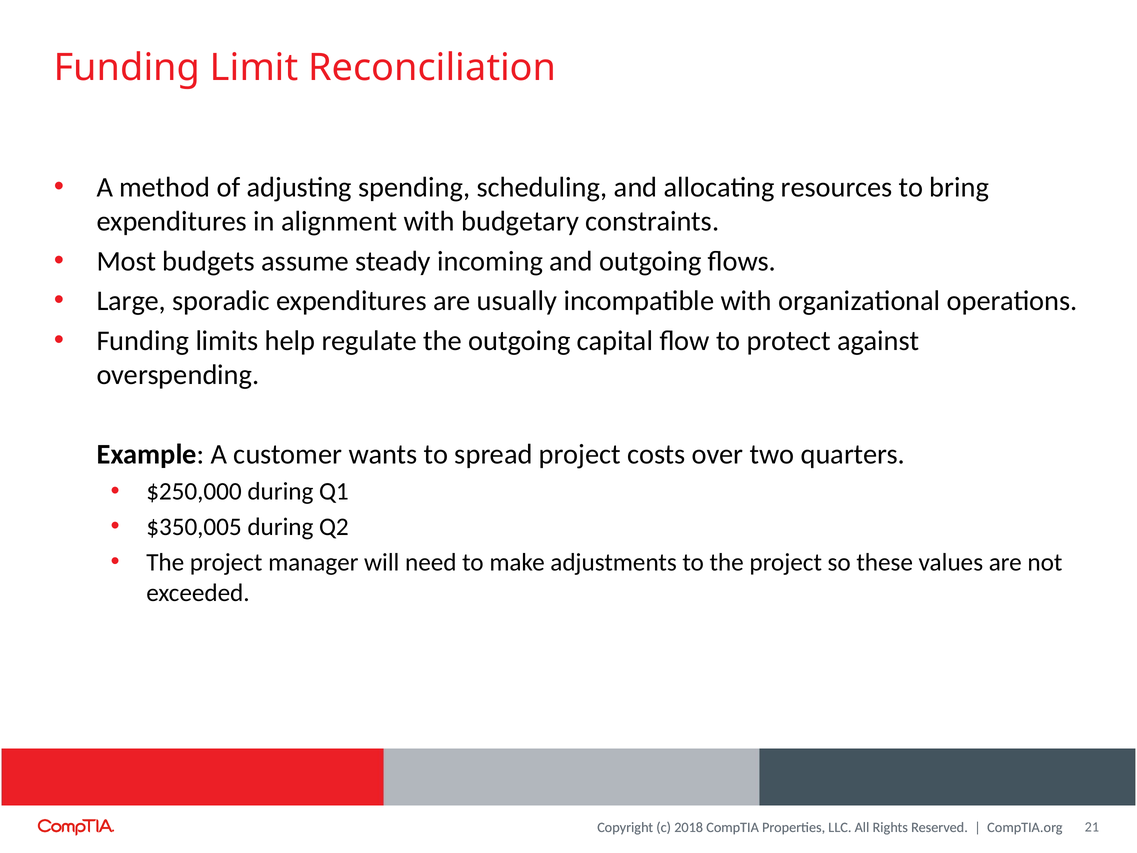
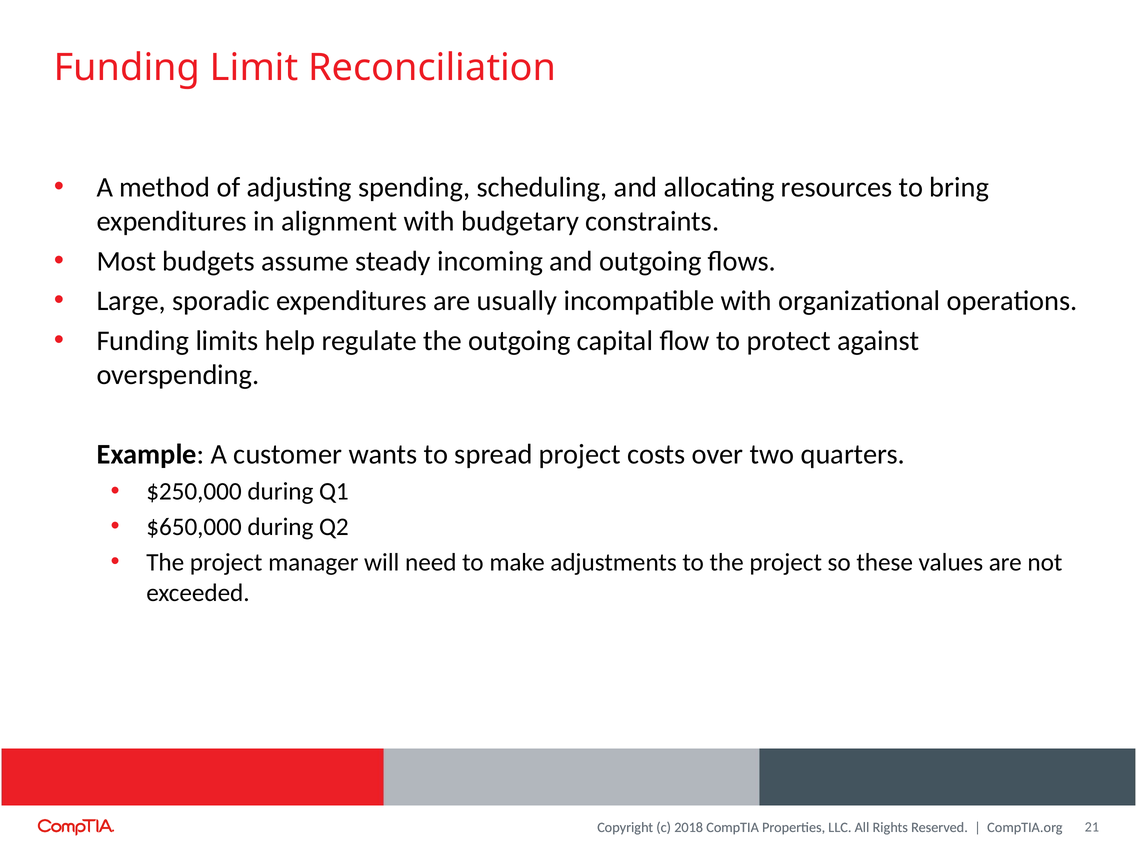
$350,005: $350,005 -> $650,000 (194, 527)
